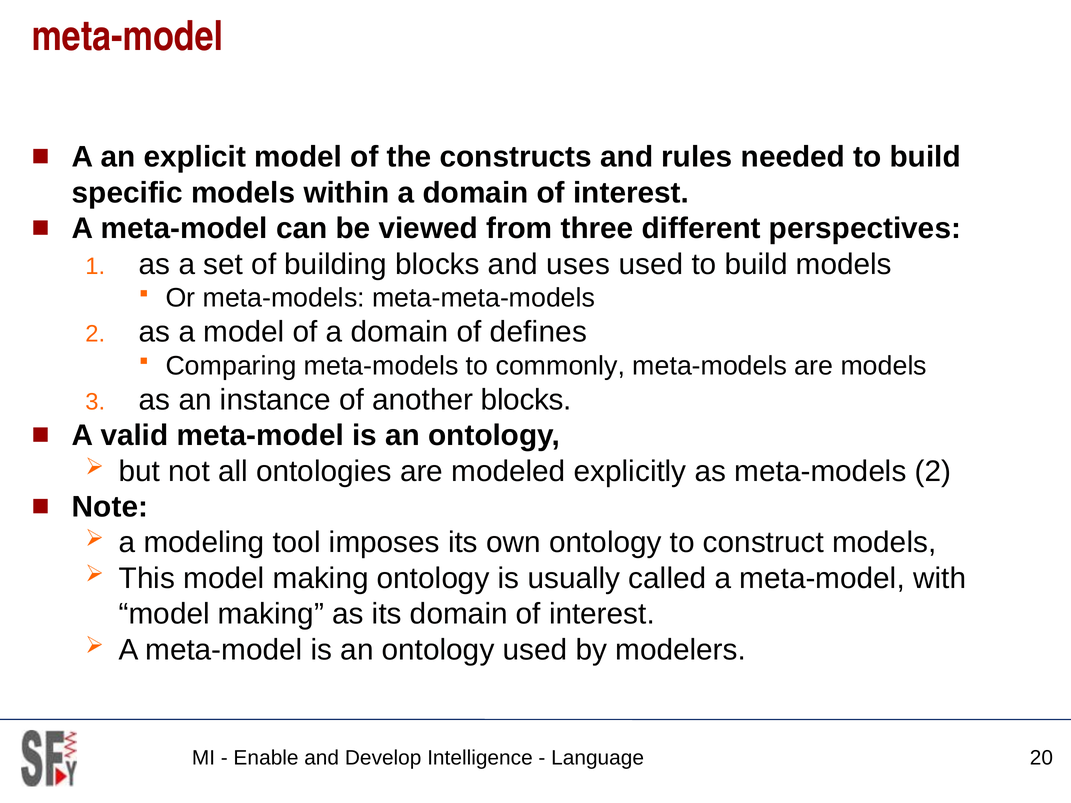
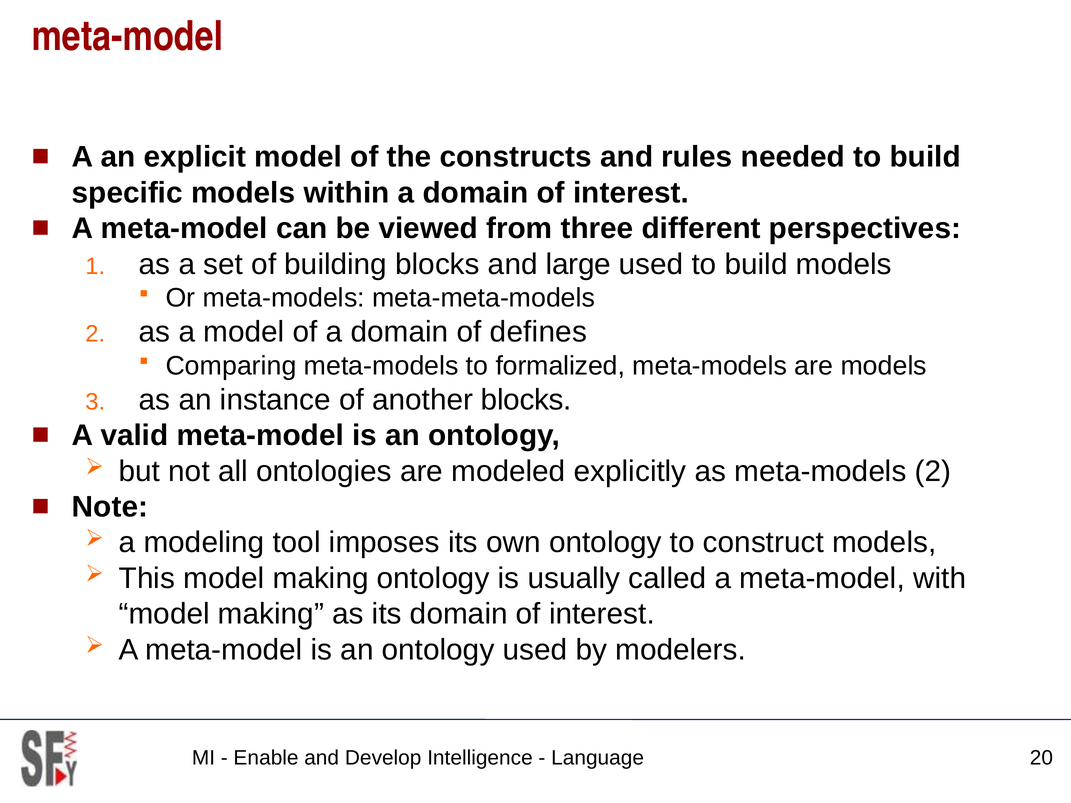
uses: uses -> large (578, 264)
commonly: commonly -> formalized (560, 366)
